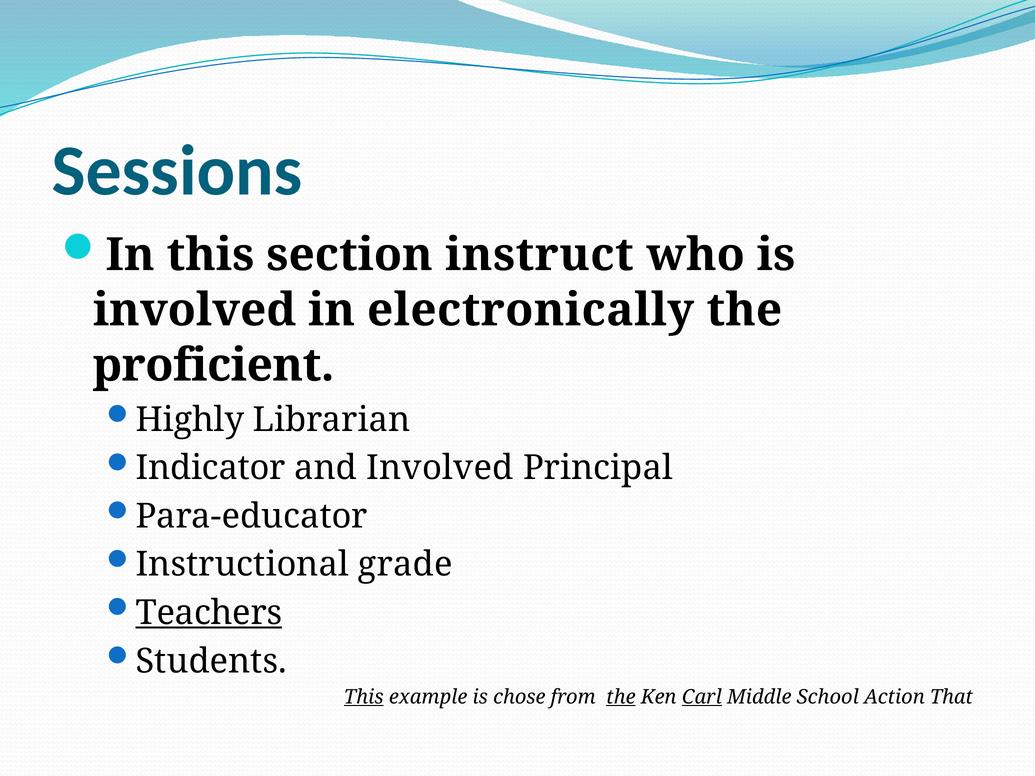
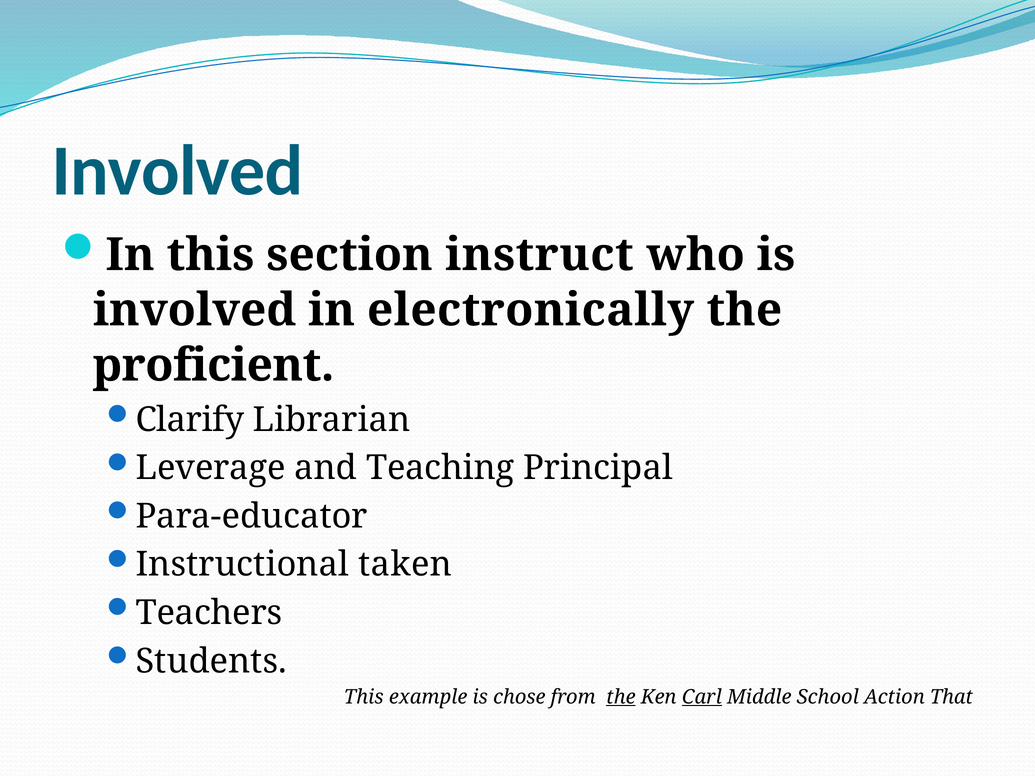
Sessions: Sessions -> Involved (177, 171)
Highly: Highly -> Clarify (190, 420)
Indicator: Indicator -> Leverage (211, 468)
and Involved: Involved -> Teaching (440, 468)
grade: grade -> taken (405, 565)
Teachers underline: present -> none (209, 613)
This underline: present -> none (364, 697)
